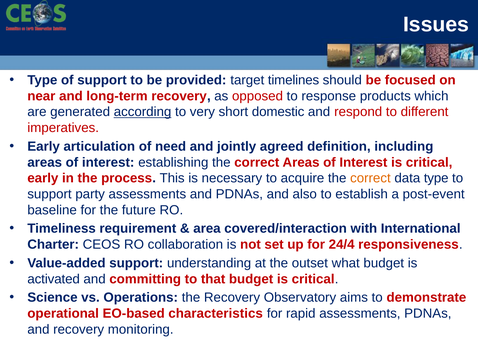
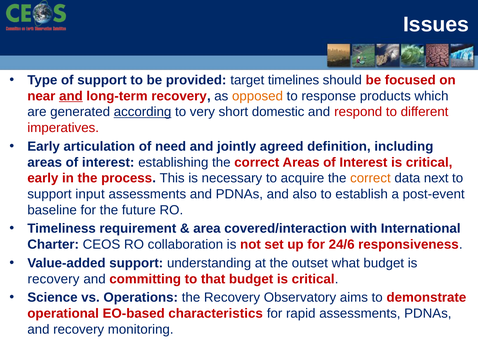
and underline: none -> present (71, 96)
opposed colour: red -> orange (258, 96)
data type: type -> next (436, 178)
party: party -> input (90, 194)
24/4: 24/4 -> 24/6 (342, 245)
activated: activated -> recovery (54, 279)
